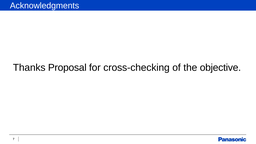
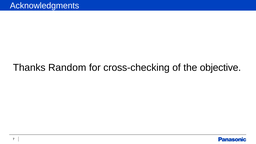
Proposal: Proposal -> Random (67, 68)
